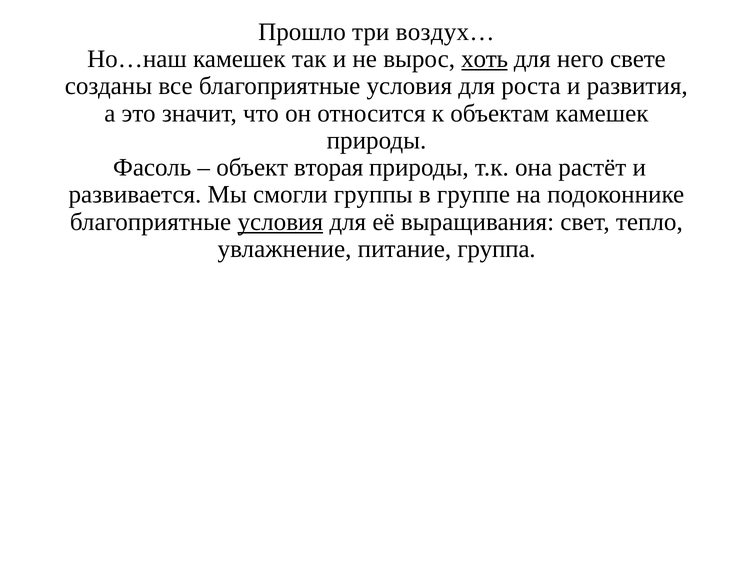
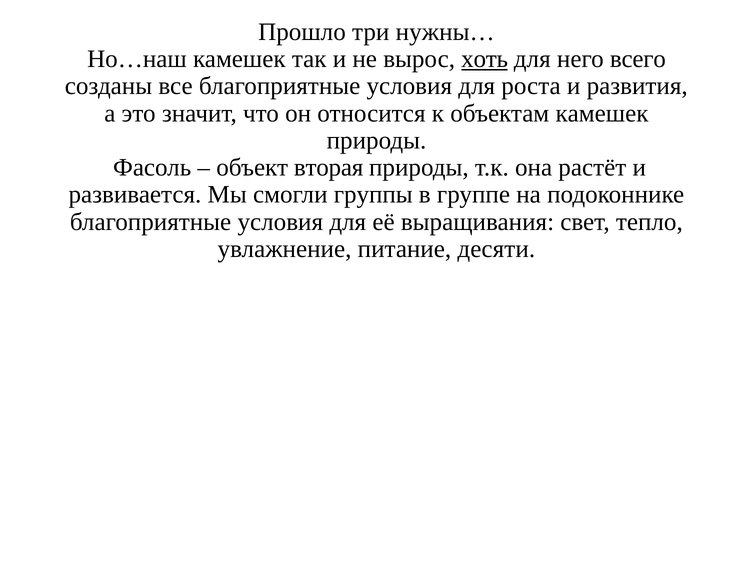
воздух…: воздух… -> нужны… (445, 32)
свете: свете -> всего (638, 59)
условия underline: present -> none (280, 222)
группа: группа -> десяти (496, 249)
